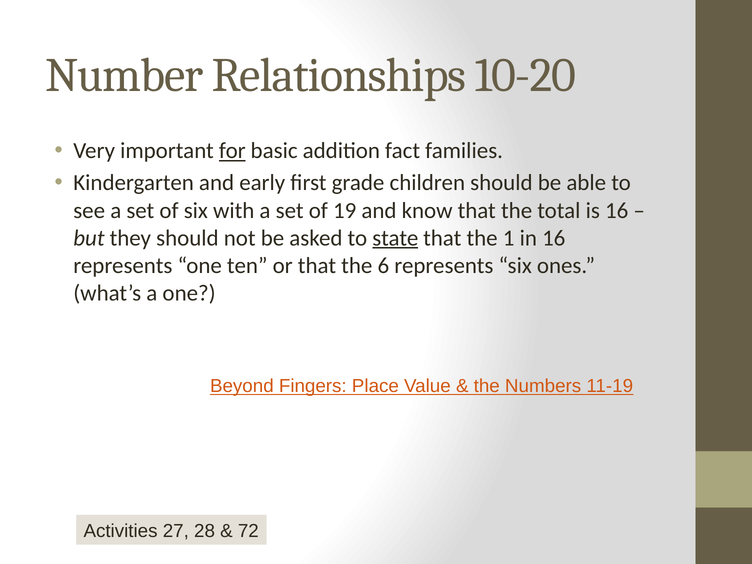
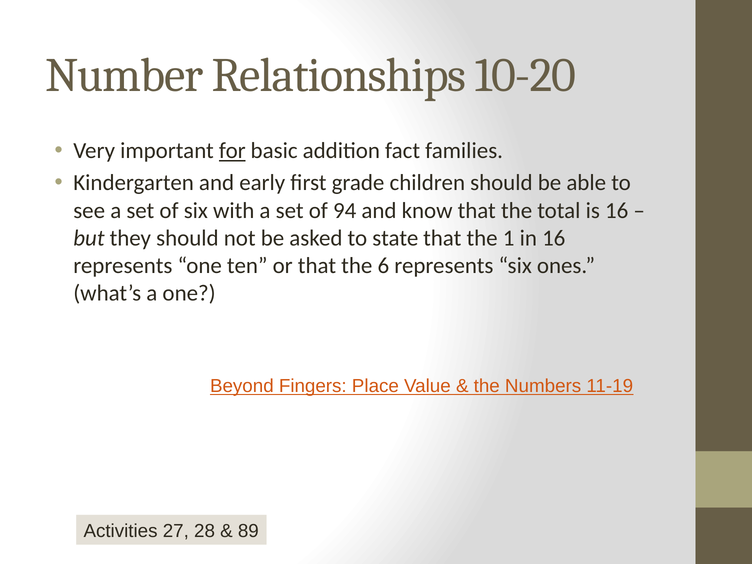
19: 19 -> 94 (345, 210)
state underline: present -> none (395, 238)
72: 72 -> 89 (248, 531)
